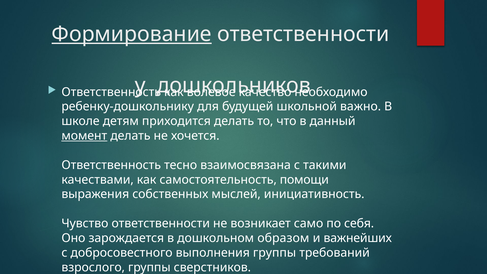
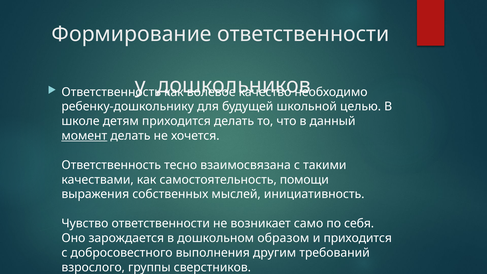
Формирование underline: present -> none (132, 34)
важно: важно -> целью (361, 107)
и важнейших: важнейших -> приходится (358, 238)
выполнения группы: группы -> другим (275, 253)
